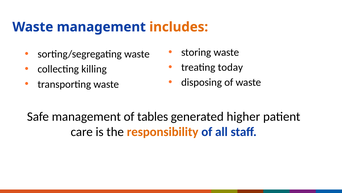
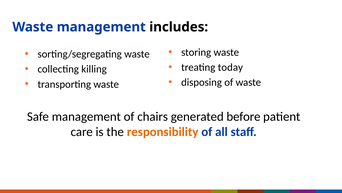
includes colour: orange -> black (179, 27)
tables: tables -> chairs (153, 116)
higher: higher -> before (243, 116)
